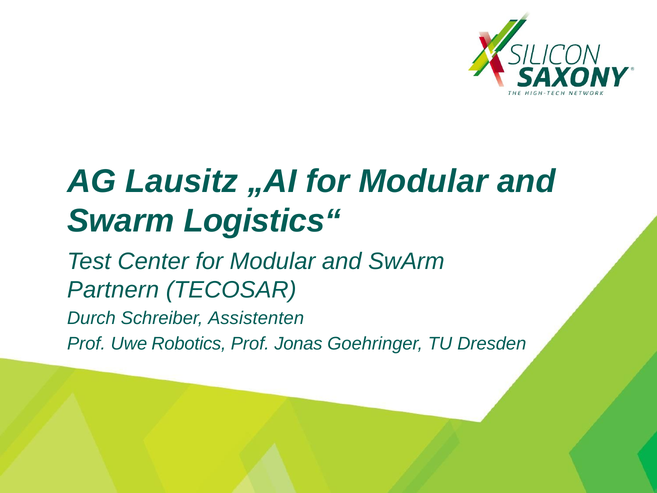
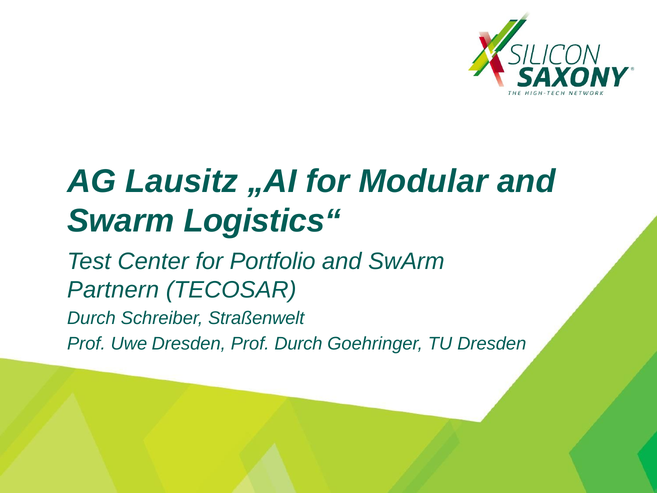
Center for Modular: Modular -> Portfolio (273, 261)
Assistenten: Assistenten -> Straßenwelt (256, 318)
Uwe Robotics: Robotics -> Dresden (189, 344)
Prof Jonas: Jonas -> Durch (298, 344)
